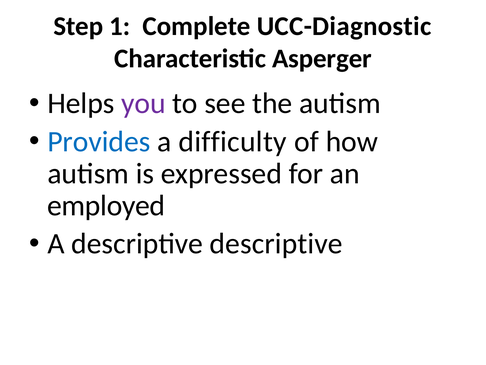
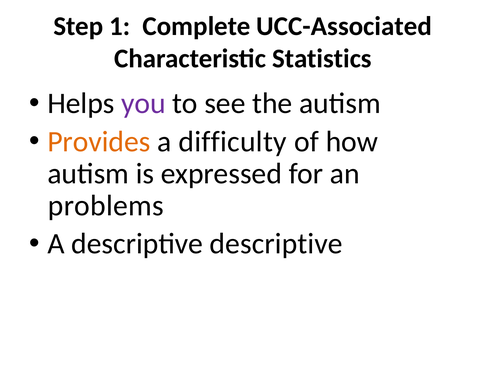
UCC-Diagnostic: UCC-Diagnostic -> UCC-Associated (344, 26)
Asperger: Asperger -> Statistics (322, 59)
Provides colour: blue -> orange (99, 141)
employed: employed -> problems (106, 205)
